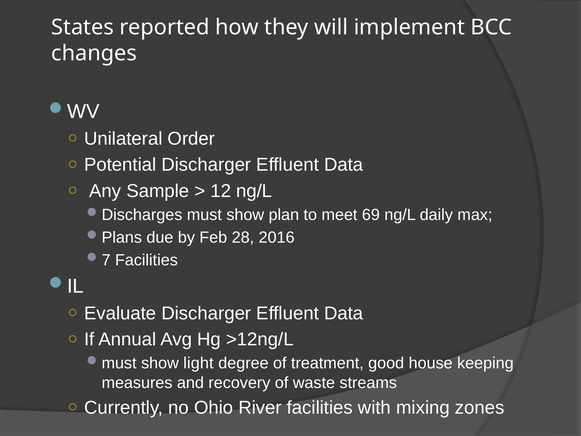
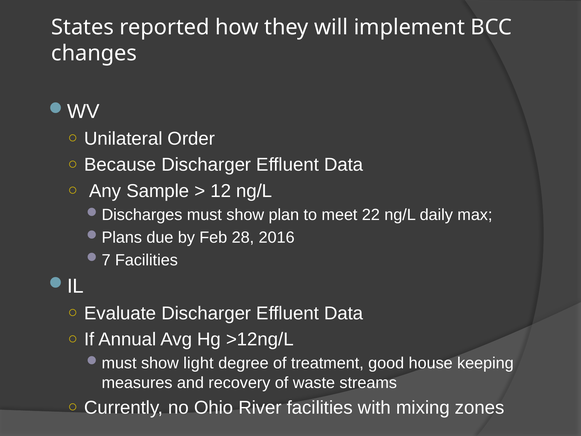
Potential: Potential -> Because (120, 165)
69: 69 -> 22 (371, 215)
